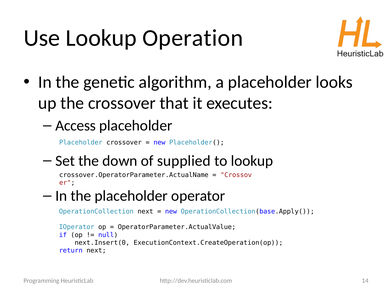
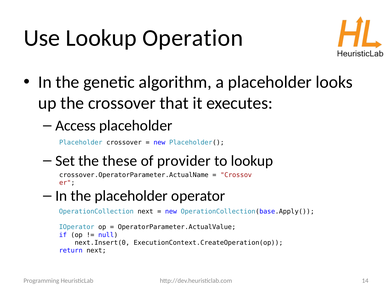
down: down -> these (120, 161)
supplied: supplied -> provider (184, 161)
